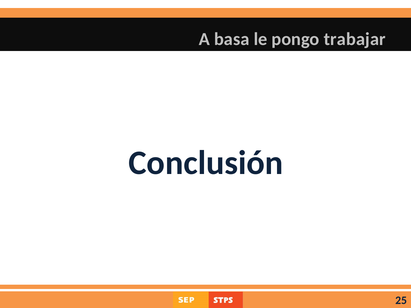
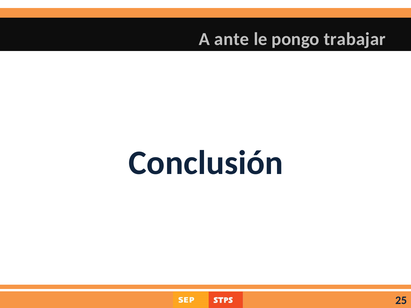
basa: basa -> ante (232, 39)
